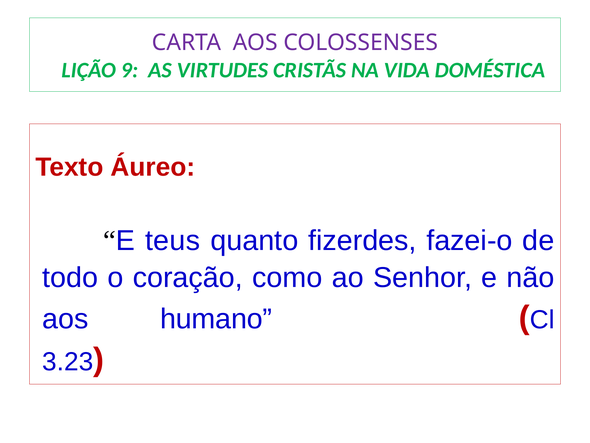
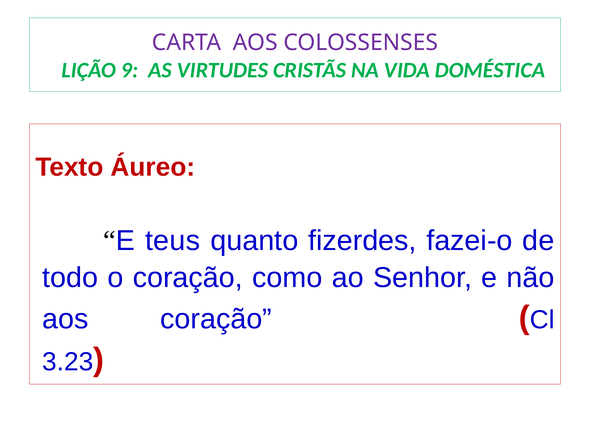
aos humano: humano -> coração (216, 319)
